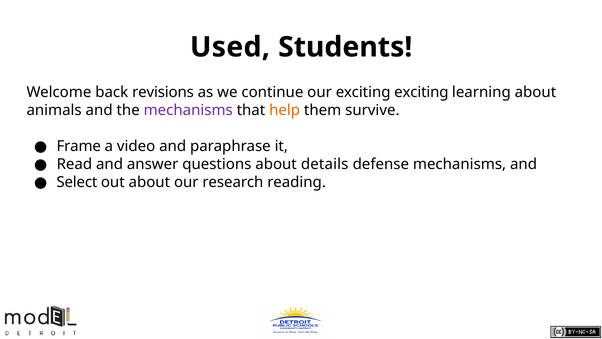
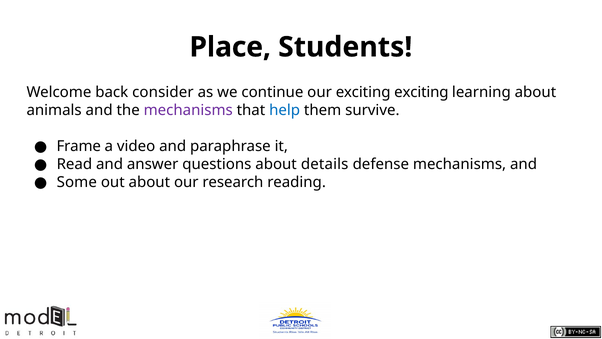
Used: Used -> Place (230, 47)
revisions: revisions -> consider (163, 92)
help colour: orange -> blue (285, 110)
Select: Select -> Some (77, 182)
